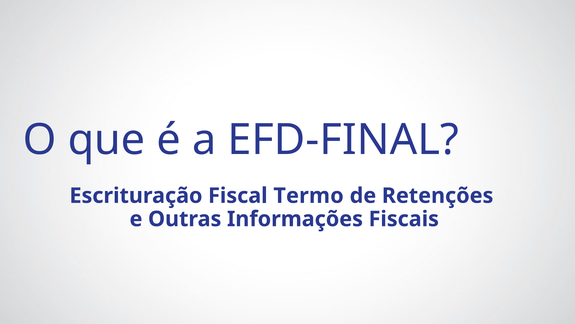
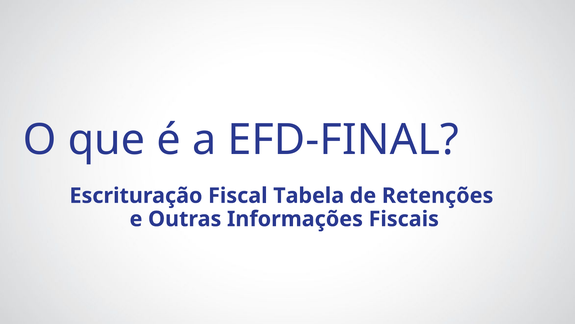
Termo: Termo -> Tabela (309, 195)
